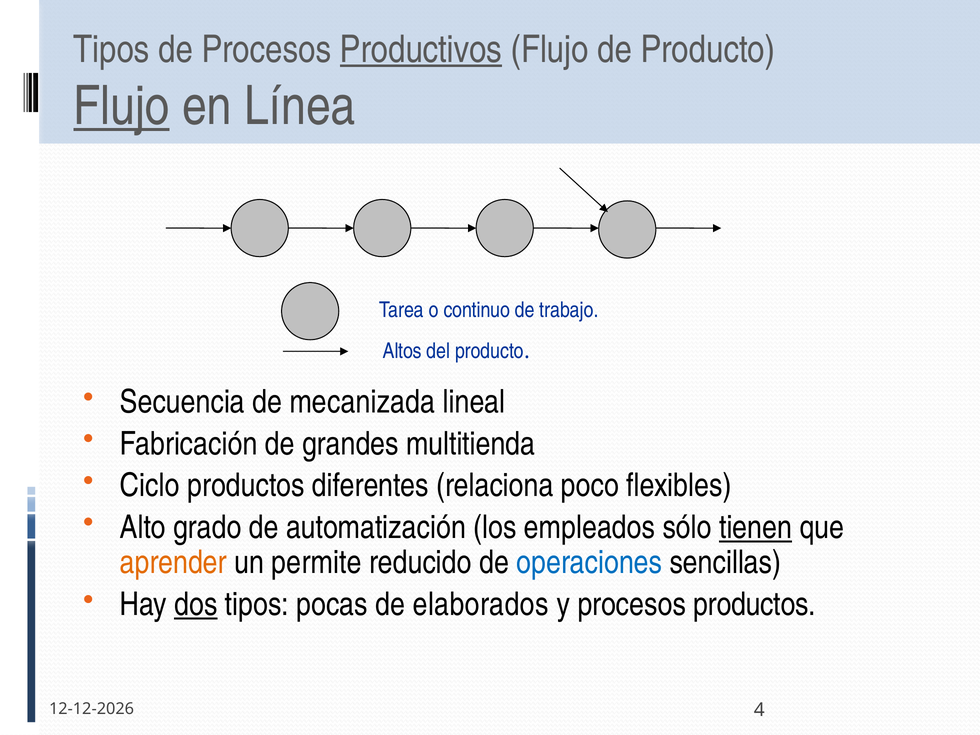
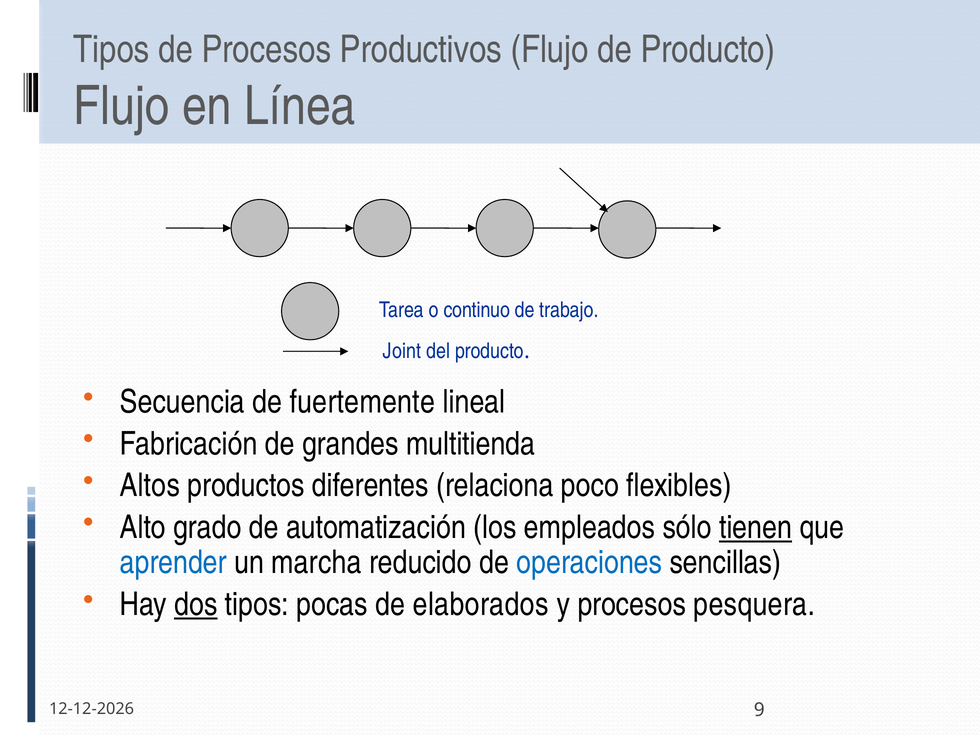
Productivos underline: present -> none (421, 49)
Flujo underline: present -> none (122, 106)
Altos: Altos -> Joint (402, 351)
mecanizada: mecanizada -> fuertemente (362, 402)
Ciclo: Ciclo -> Altos (150, 486)
aprender colour: orange -> blue (173, 563)
permite: permite -> marcha (317, 563)
procesos productos: productos -> pesquera (754, 604)
4: 4 -> 9 (759, 710)
